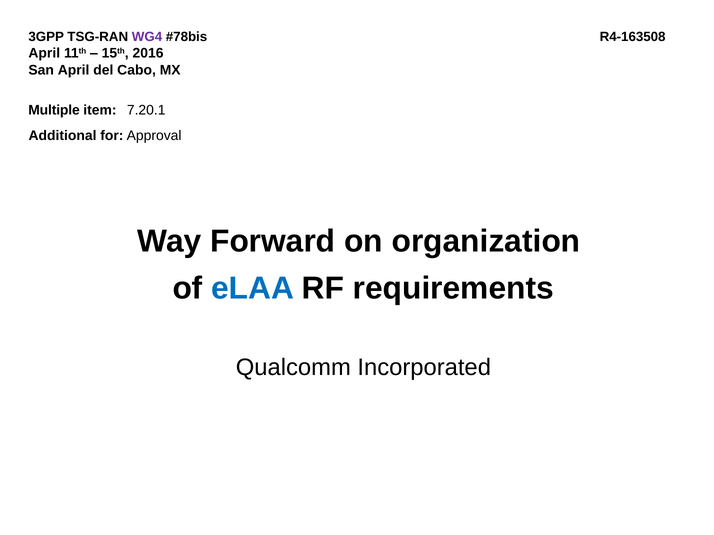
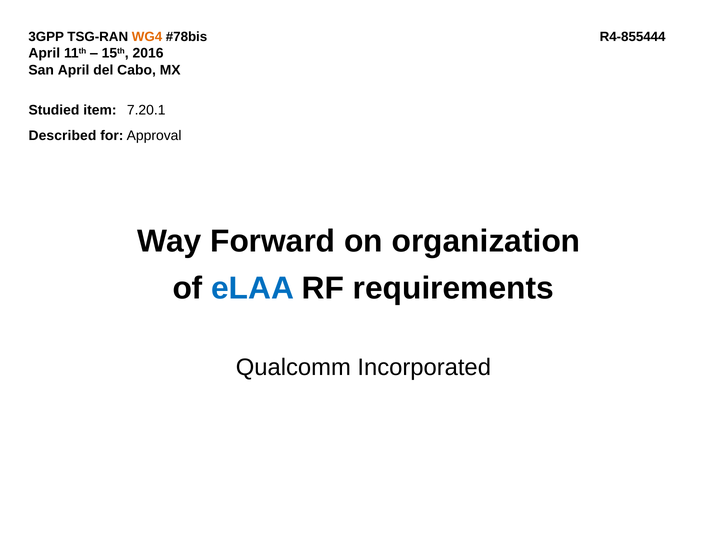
WG4 colour: purple -> orange (147, 37)
R4-163508: R4-163508 -> R4-855444 (633, 37)
Multiple: Multiple -> Studied (54, 110)
Additional: Additional -> Described (62, 136)
